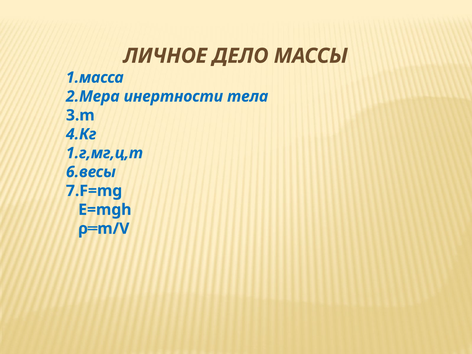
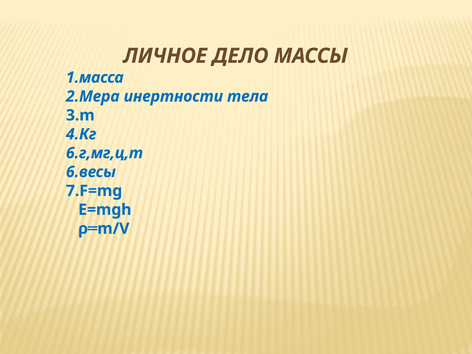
1.г,мг,ц,т: 1.г,мг,ц,т -> 6.г,мг,ц,т (104, 153)
